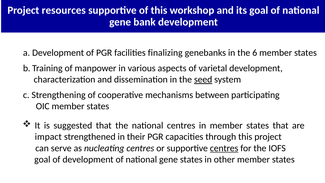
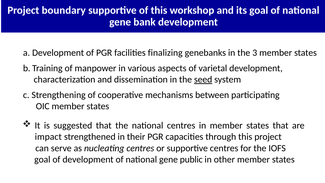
resources: resources -> boundary (64, 10)
6: 6 -> 3 (255, 53)
centres underline: present -> none (224, 148)
gene states: states -> public (191, 159)
